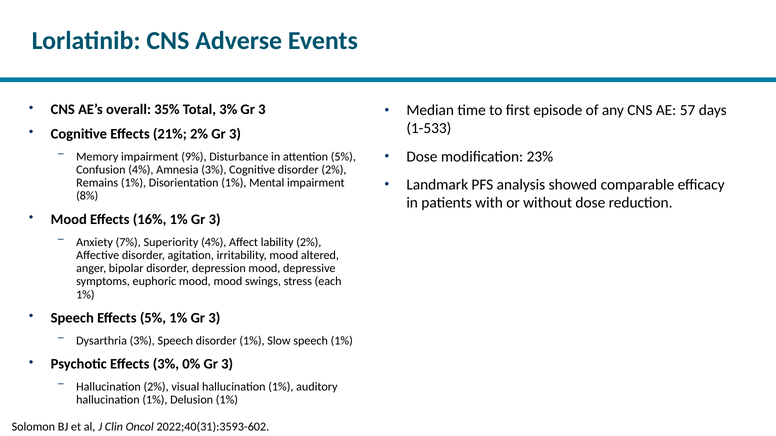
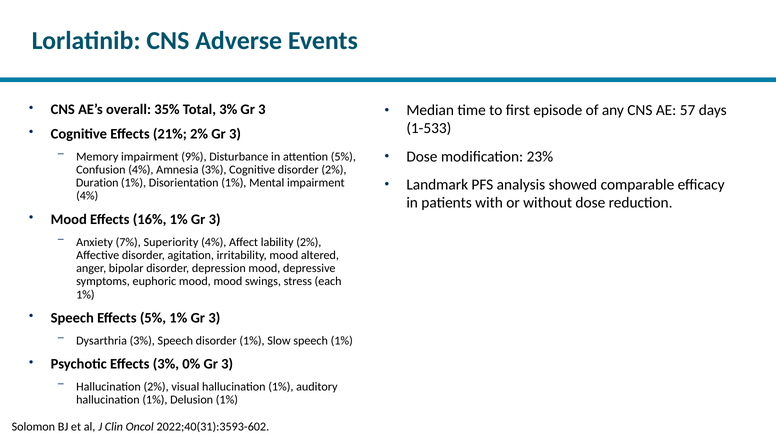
Remains: Remains -> Duration (97, 183)
8%: 8% -> 4% (87, 196)
